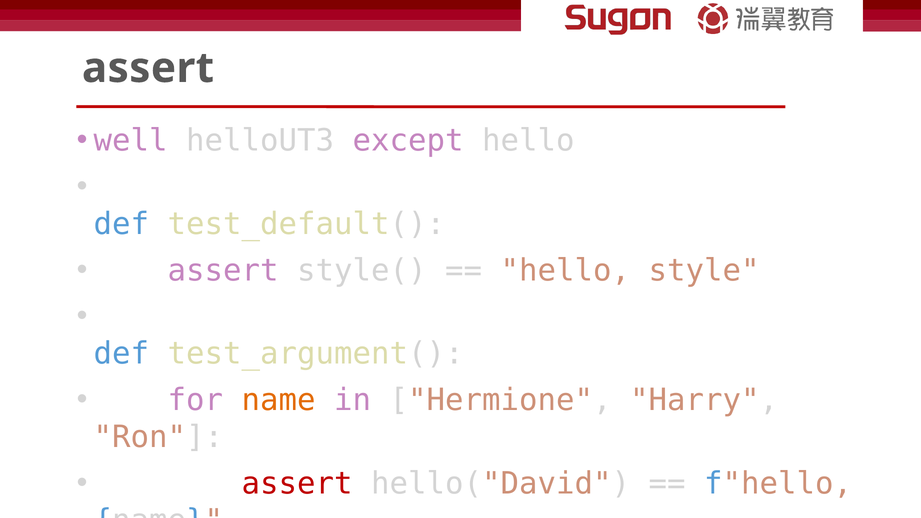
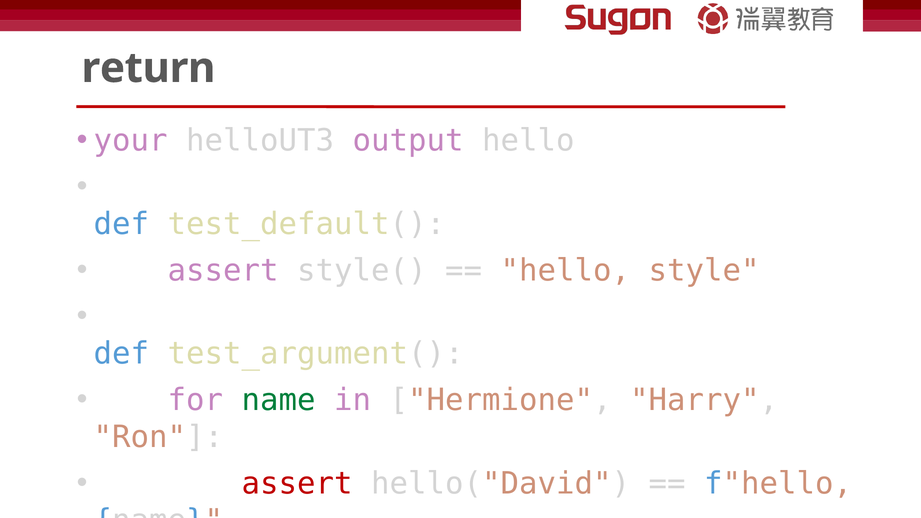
assert: assert -> return (148, 68)
well: well -> your (131, 141)
except: except -> output (408, 141)
name colour: orange -> green (279, 400)
